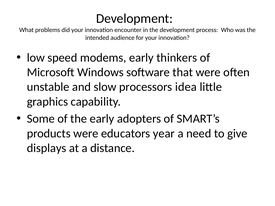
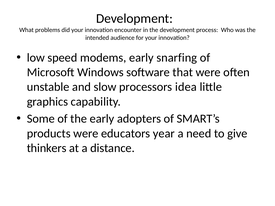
thinkers: thinkers -> snarfing (177, 58)
displays: displays -> thinkers (47, 148)
